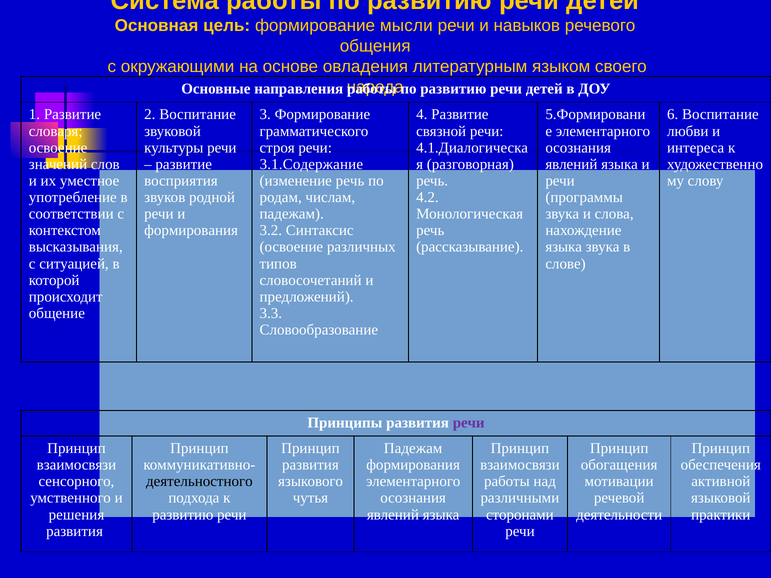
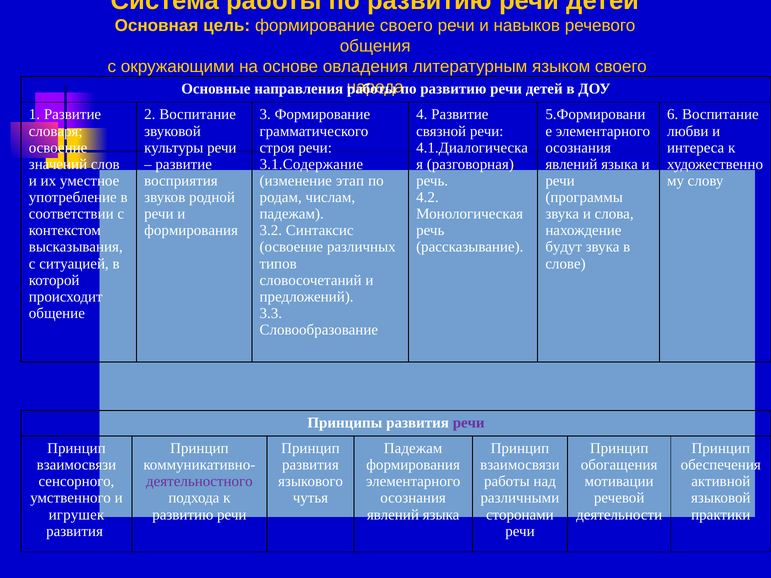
формирование мысли: мысли -> своего (406, 26)
изменение речь: речь -> этап (350, 181)
языка: языка -> будут (564, 247)
деятельностного colour: black -> purple (199, 482)
решения: решения -> игрушек (76, 515)
